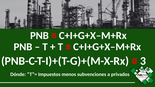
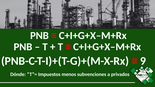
3: 3 -> 9 (143, 61)
